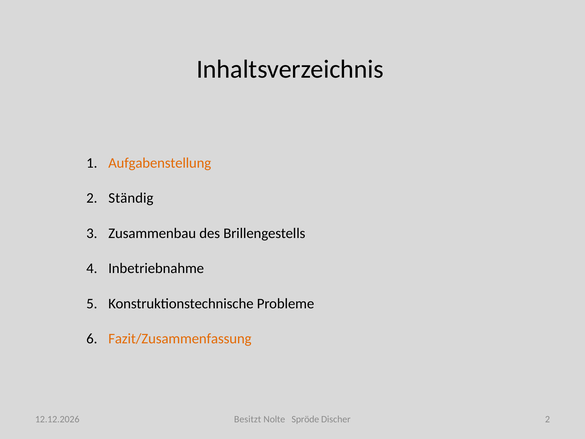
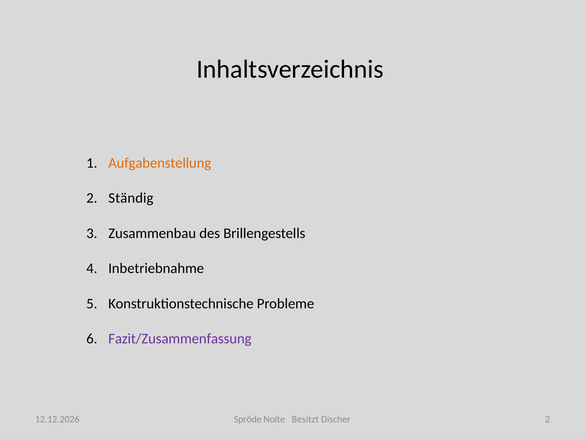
Fazit/Zusammenfassung colour: orange -> purple (180, 338)
Besitzt: Besitzt -> Spröde (248, 419)
Spröde: Spröde -> Besitzt (305, 419)
